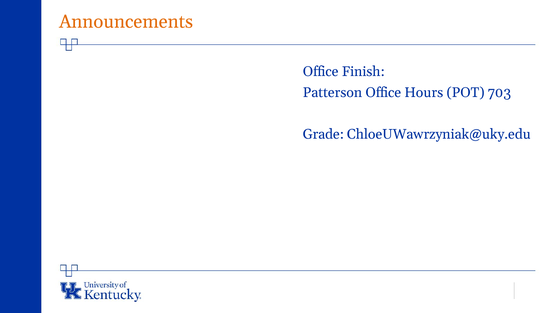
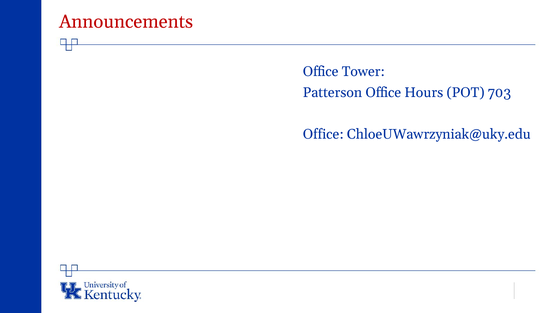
Announcements colour: orange -> red (126, 22)
Finish: Finish -> Tower (363, 72)
Grade: Grade -> Office (323, 134)
